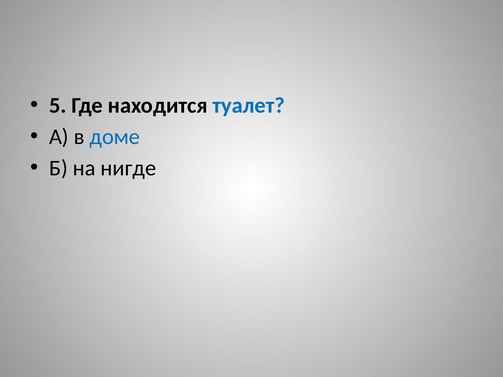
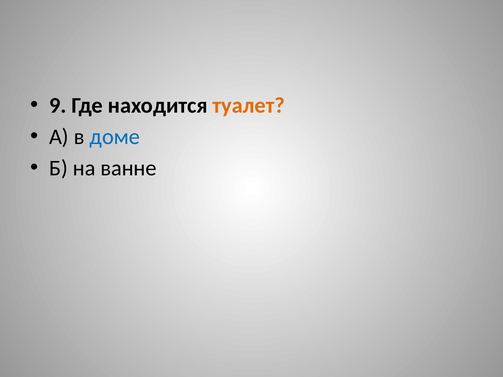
5: 5 -> 9 (58, 106)
туалет colour: blue -> orange (249, 106)
нигде: нигде -> ванне (129, 168)
